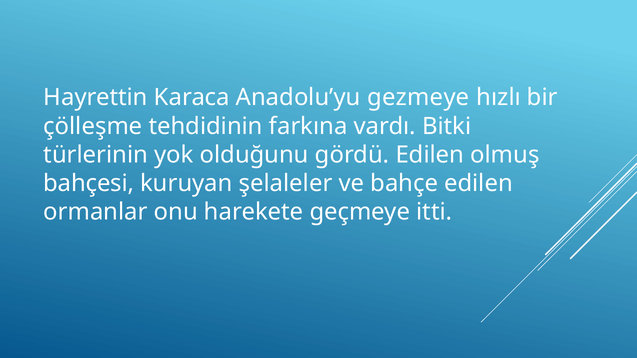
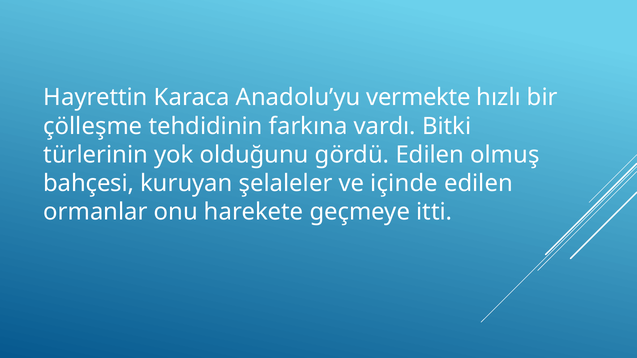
gezmeye: gezmeye -> vermekte (419, 98)
bahçe: bahçe -> içinde (404, 184)
